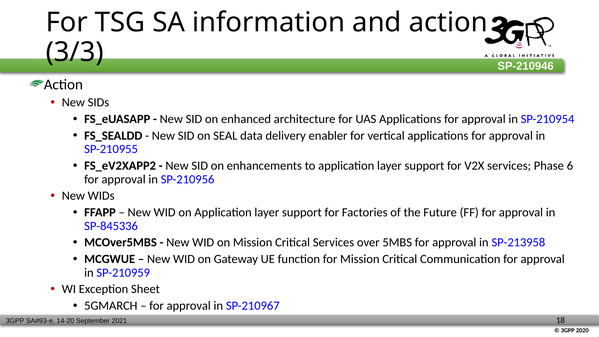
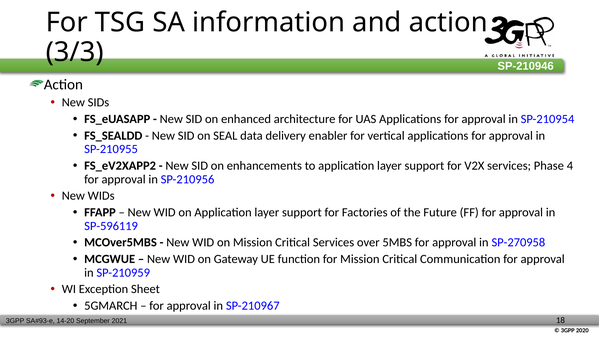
6: 6 -> 4 (570, 166)
SP-845336: SP-845336 -> SP-596119 (111, 226)
SP-213958: SP-213958 -> SP-270958 (518, 242)
